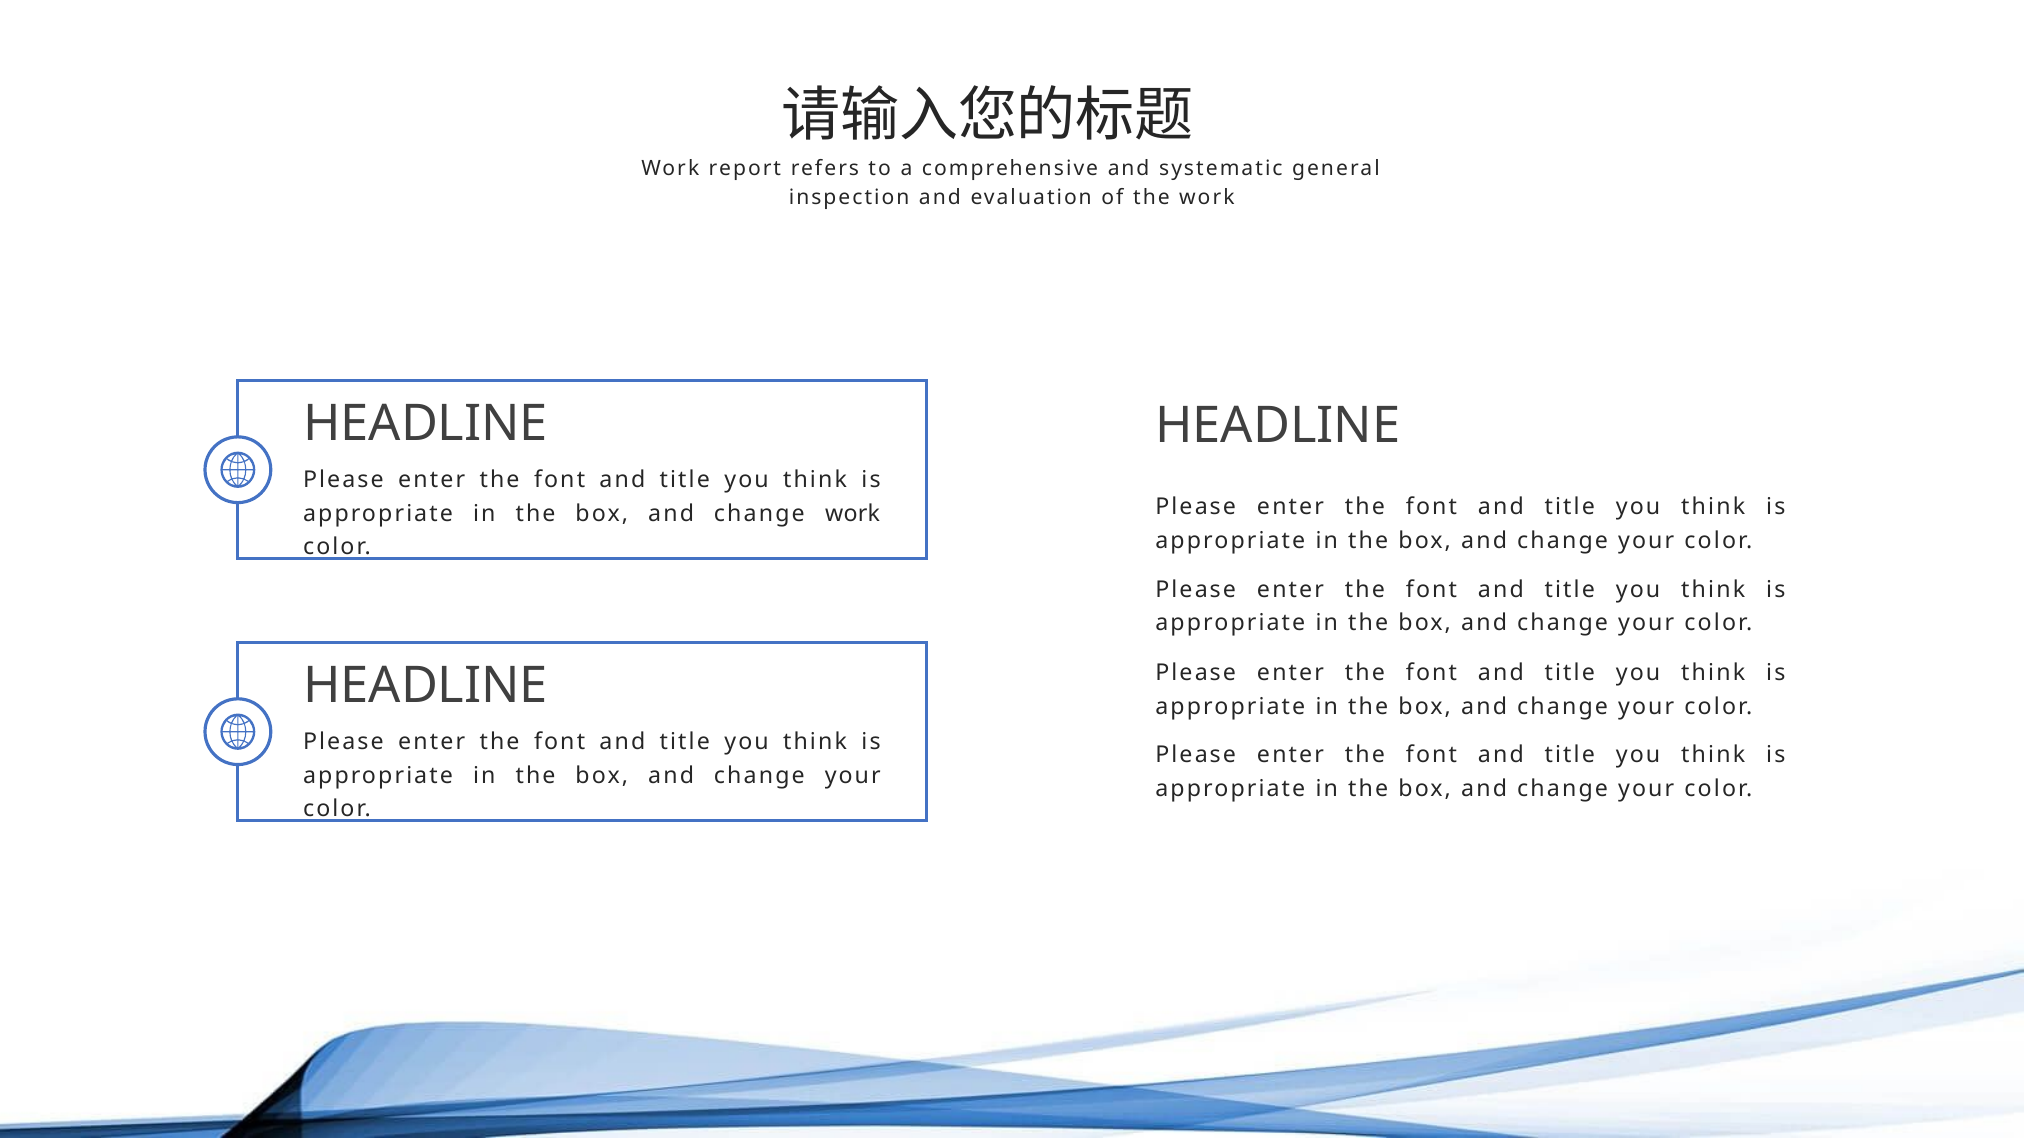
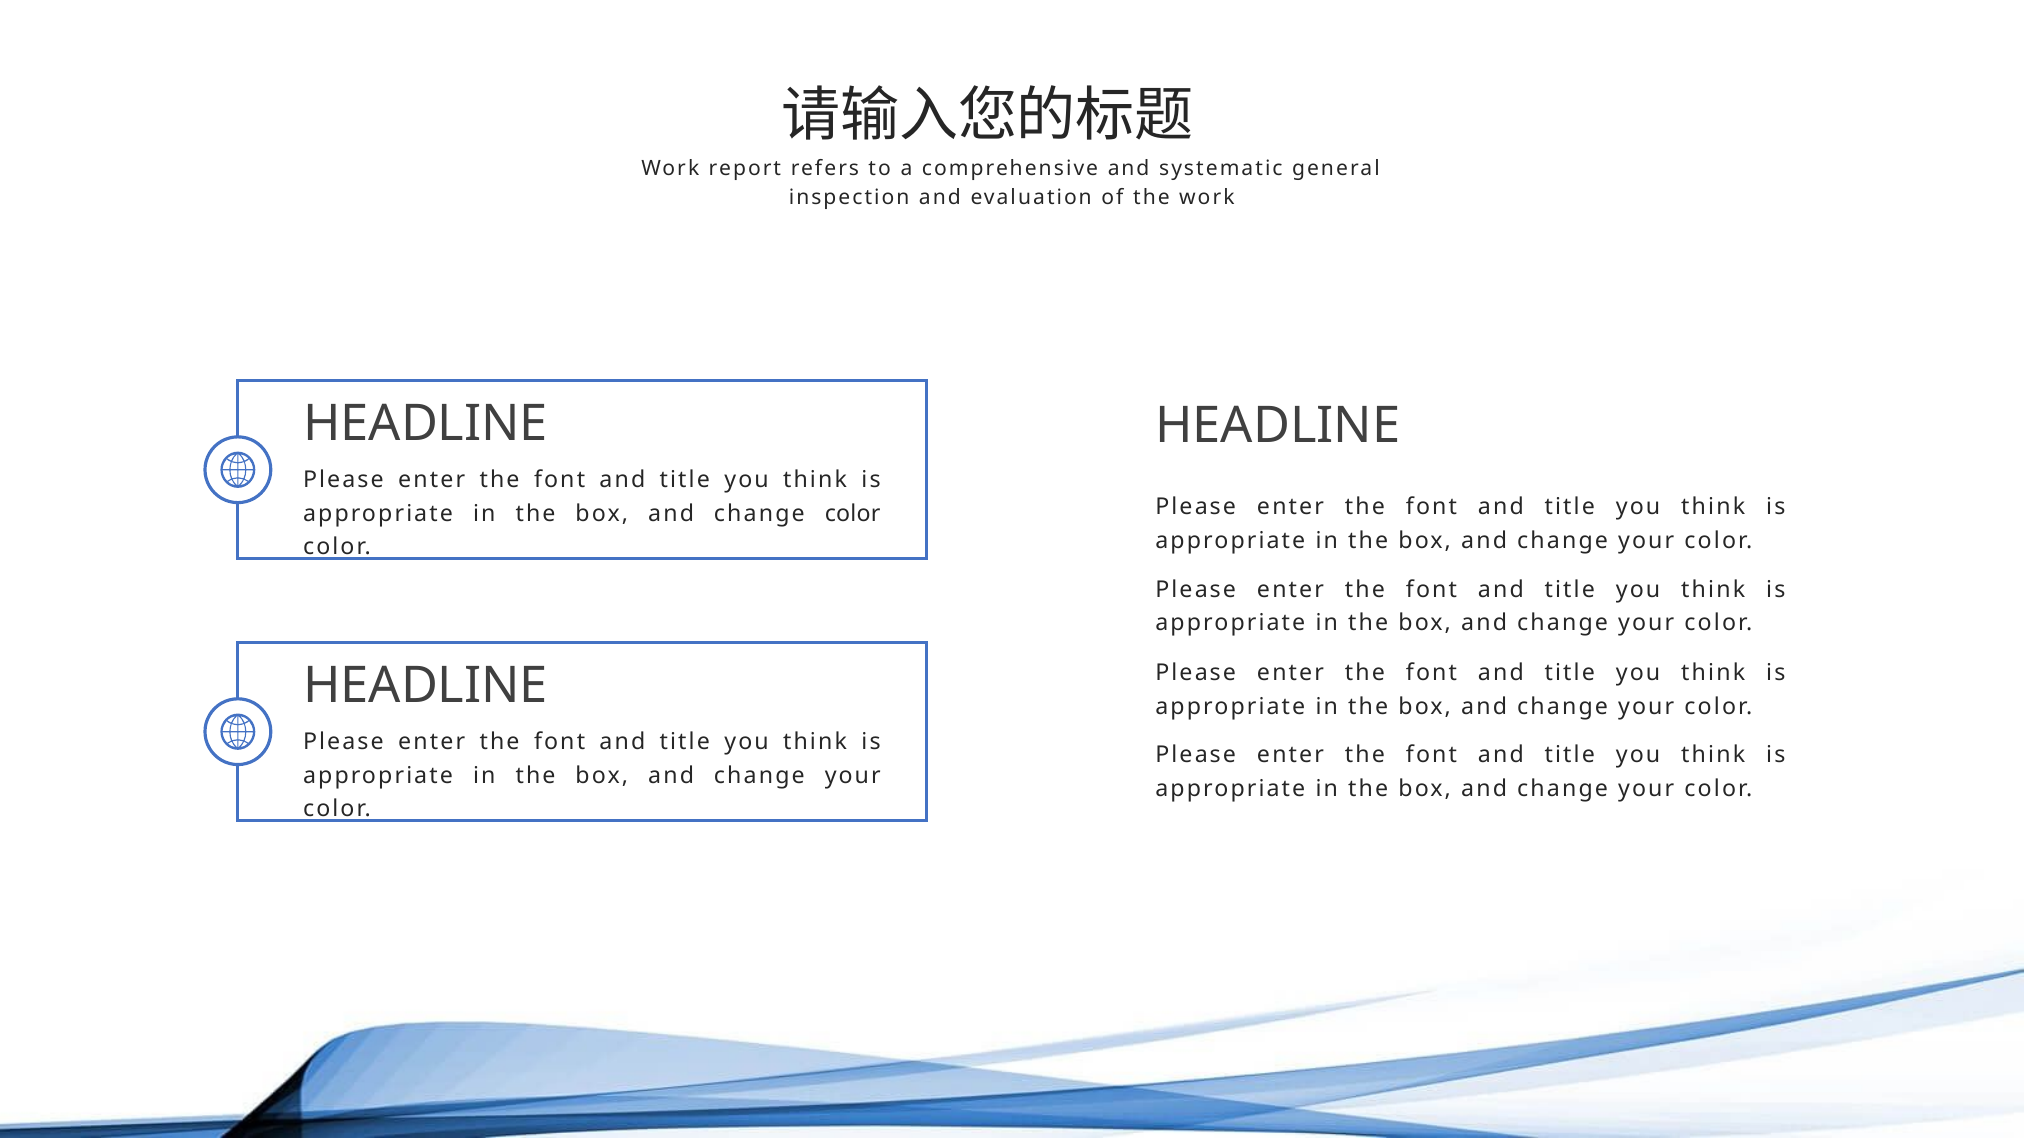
change work: work -> color (853, 514)
